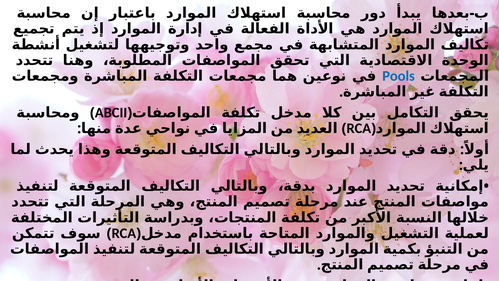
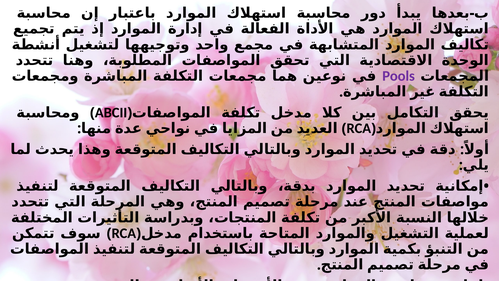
Pools colour: blue -> purple (399, 76)
